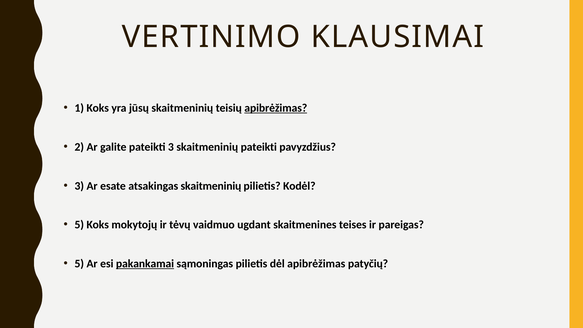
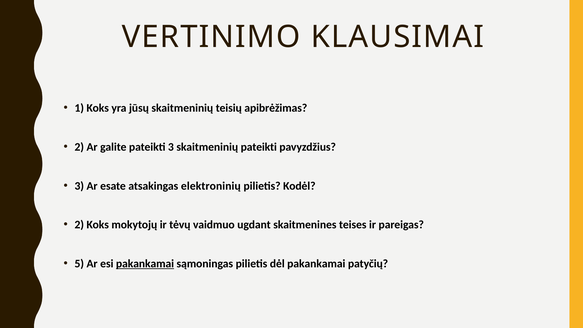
apibrėžimas underline: present -> none (276, 108)
atsakingas skaitmeninių: skaitmeninių -> elektroninių (211, 186)
5: 5 -> 2 (79, 225)
dėl apibrėžimas: apibrėžimas -> pakankamai (316, 264)
